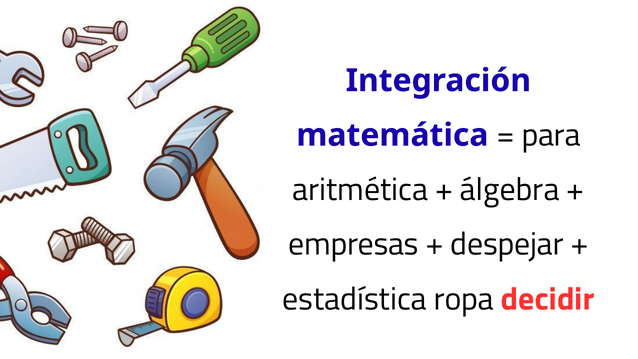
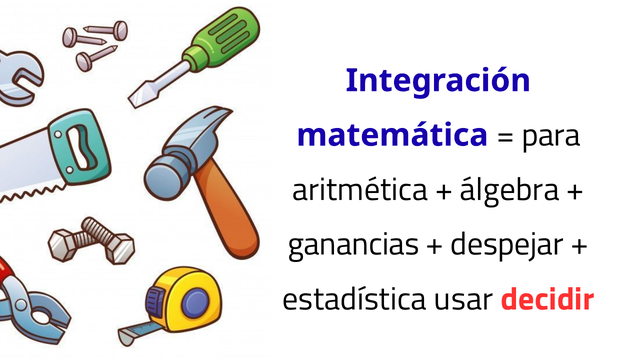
empresas: empresas -> ganancias (354, 244)
ropa: ropa -> usar (464, 299)
